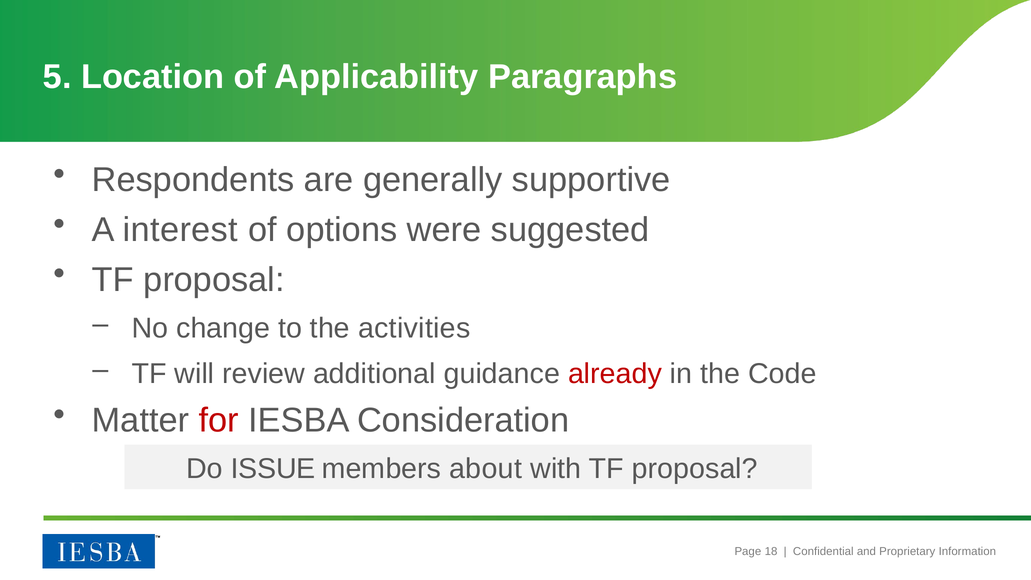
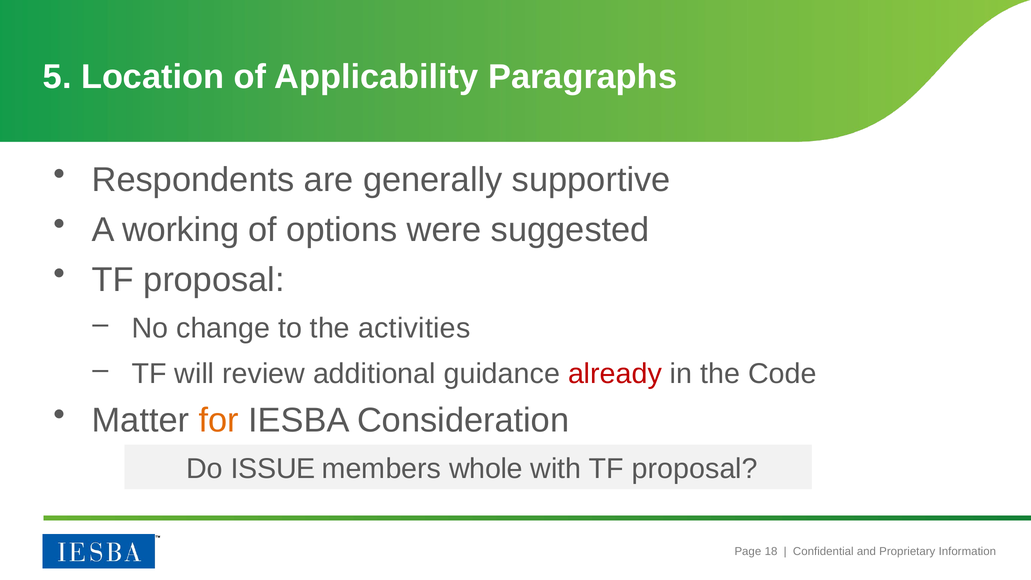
interest: interest -> working (181, 230)
for colour: red -> orange (219, 420)
about: about -> whole (486, 469)
